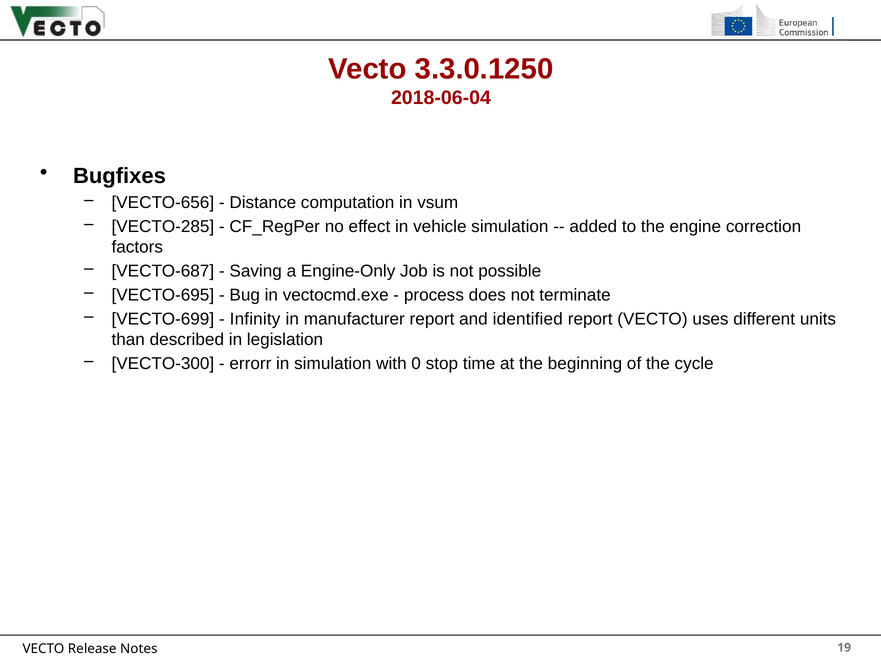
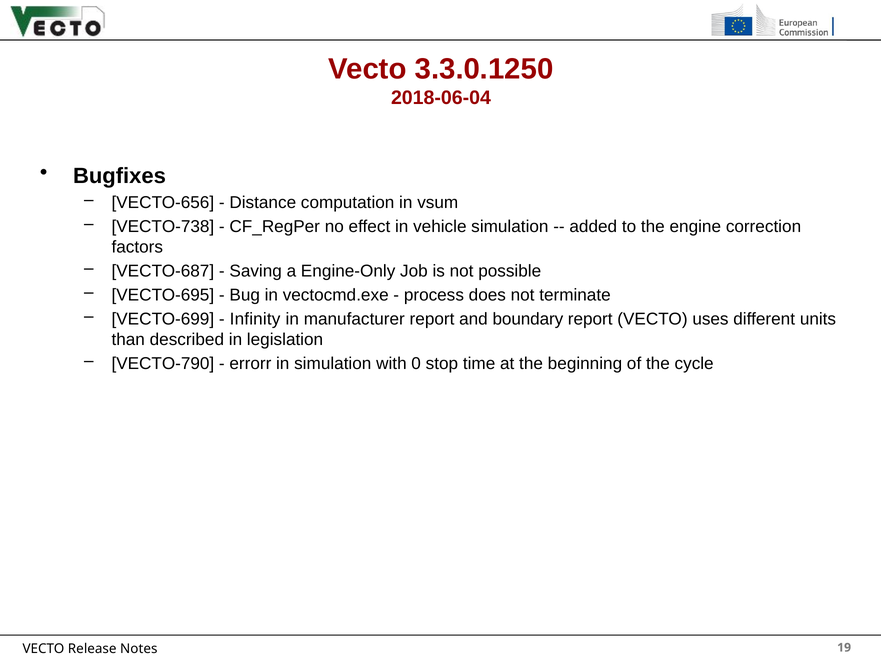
VECTO-285: VECTO-285 -> VECTO-738 (163, 227)
identified: identified -> boundary (528, 319)
VECTO-300: VECTO-300 -> VECTO-790 (163, 364)
